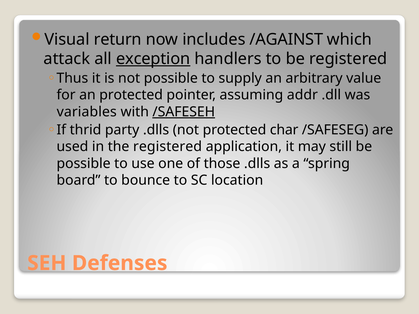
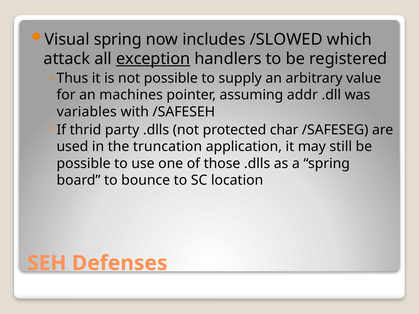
Visual return: return -> spring (118, 39)
/AGAINST: /AGAINST -> /SLOWED (286, 39)
an protected: protected -> machines (131, 95)
/SAFESEH underline: present -> none (184, 112)
the registered: registered -> truncation (168, 147)
